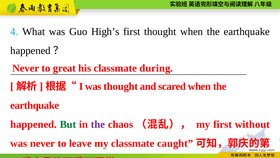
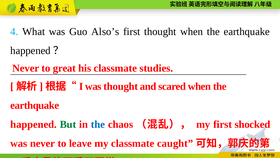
High’s: High’s -> Also’s (105, 32)
during: during -> studies (156, 68)
the colour: purple -> blue (98, 124)
without: without -> shocked (252, 124)
